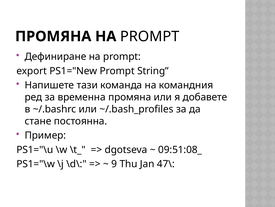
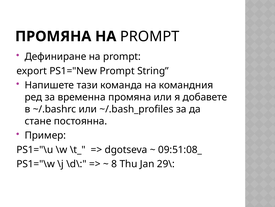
9: 9 -> 8 (114, 163)
47\: 47\ -> 29\ (166, 163)
